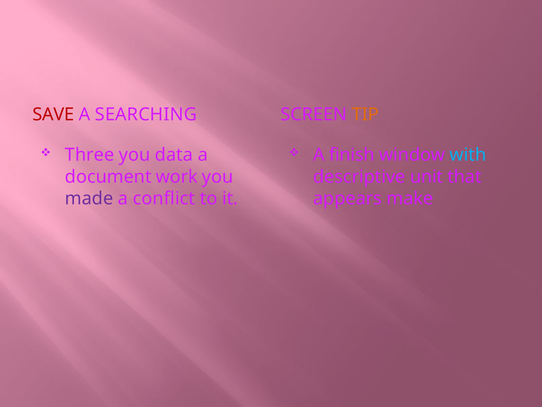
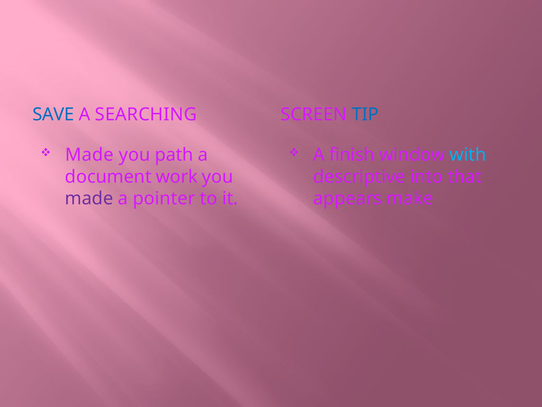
SAVE colour: red -> blue (53, 114)
TIP colour: orange -> blue (365, 114)
Three: Three -> Made (90, 155)
data: data -> path (174, 155)
unit: unit -> into (427, 176)
conflict: conflict -> pointer (164, 198)
